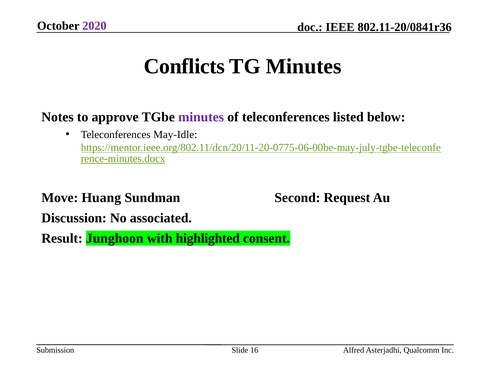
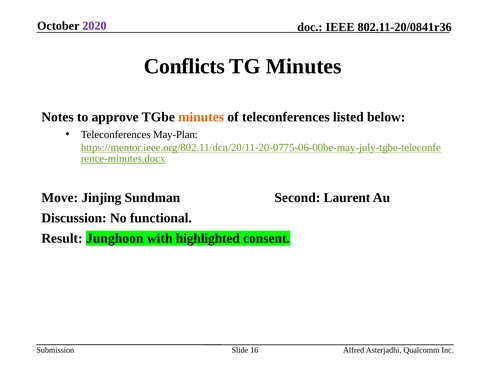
minutes colour: purple -> orange (201, 117)
May-Idle: May-Idle -> May-Plan (175, 135)
Huang: Huang -> Jinjing (101, 197)
Request: Request -> Laurent (347, 197)
associated: associated -> functional (161, 218)
